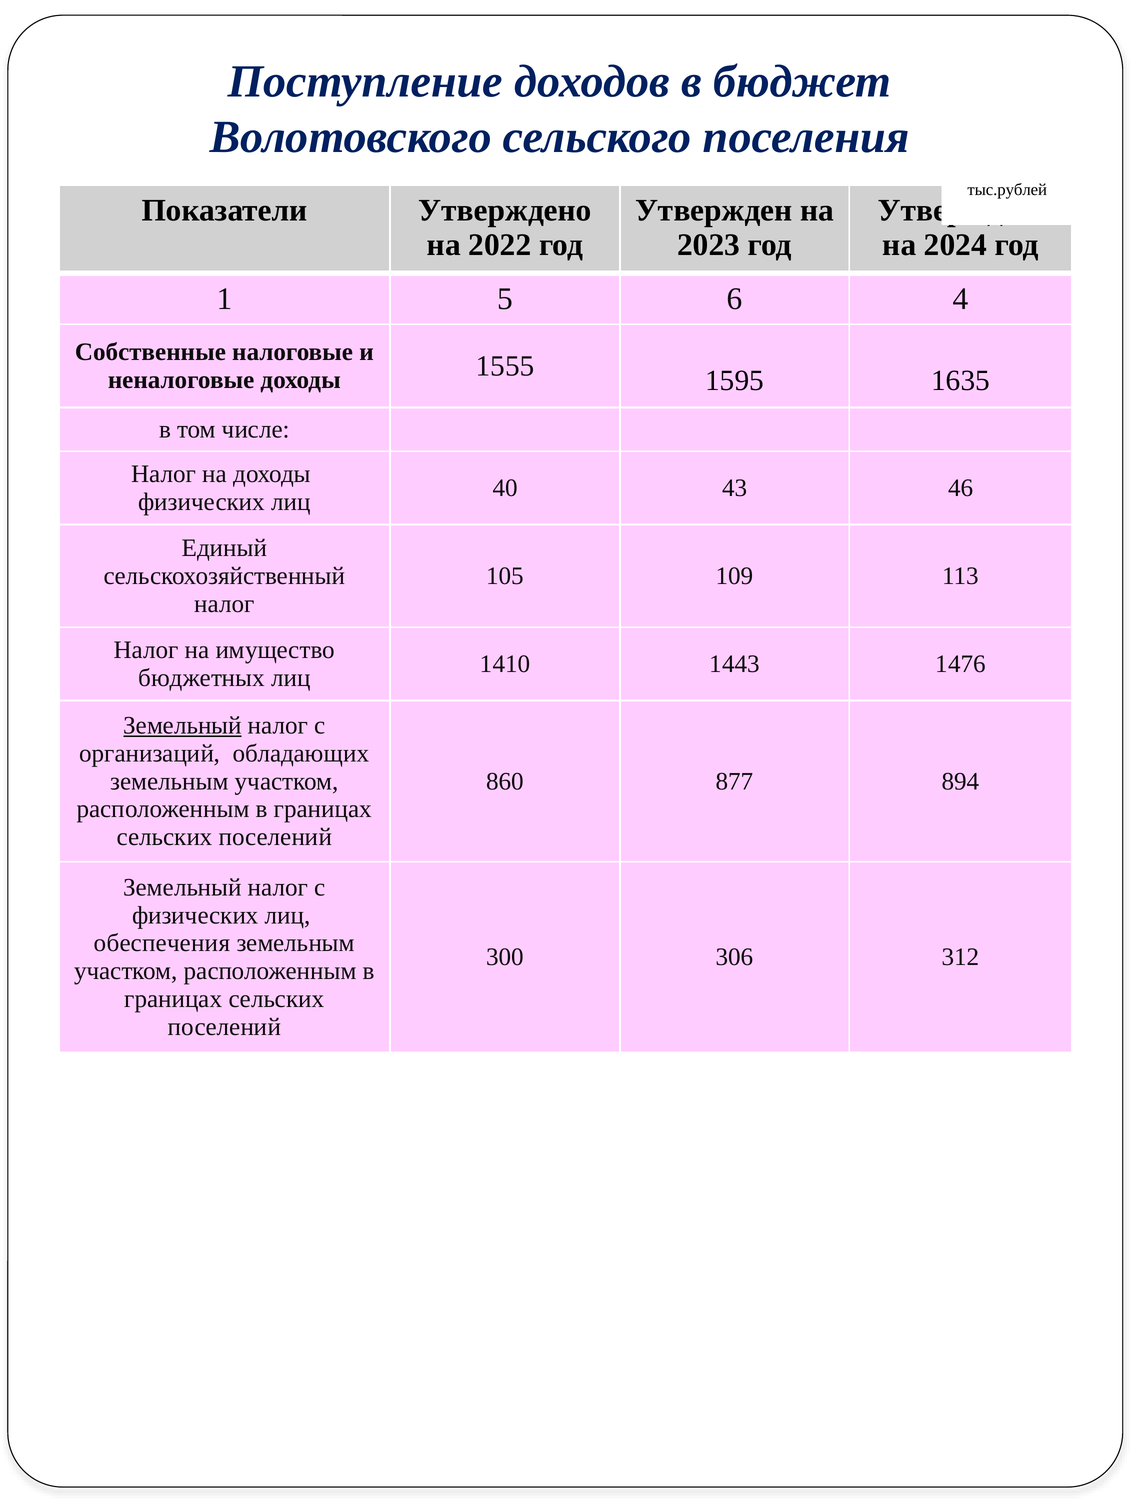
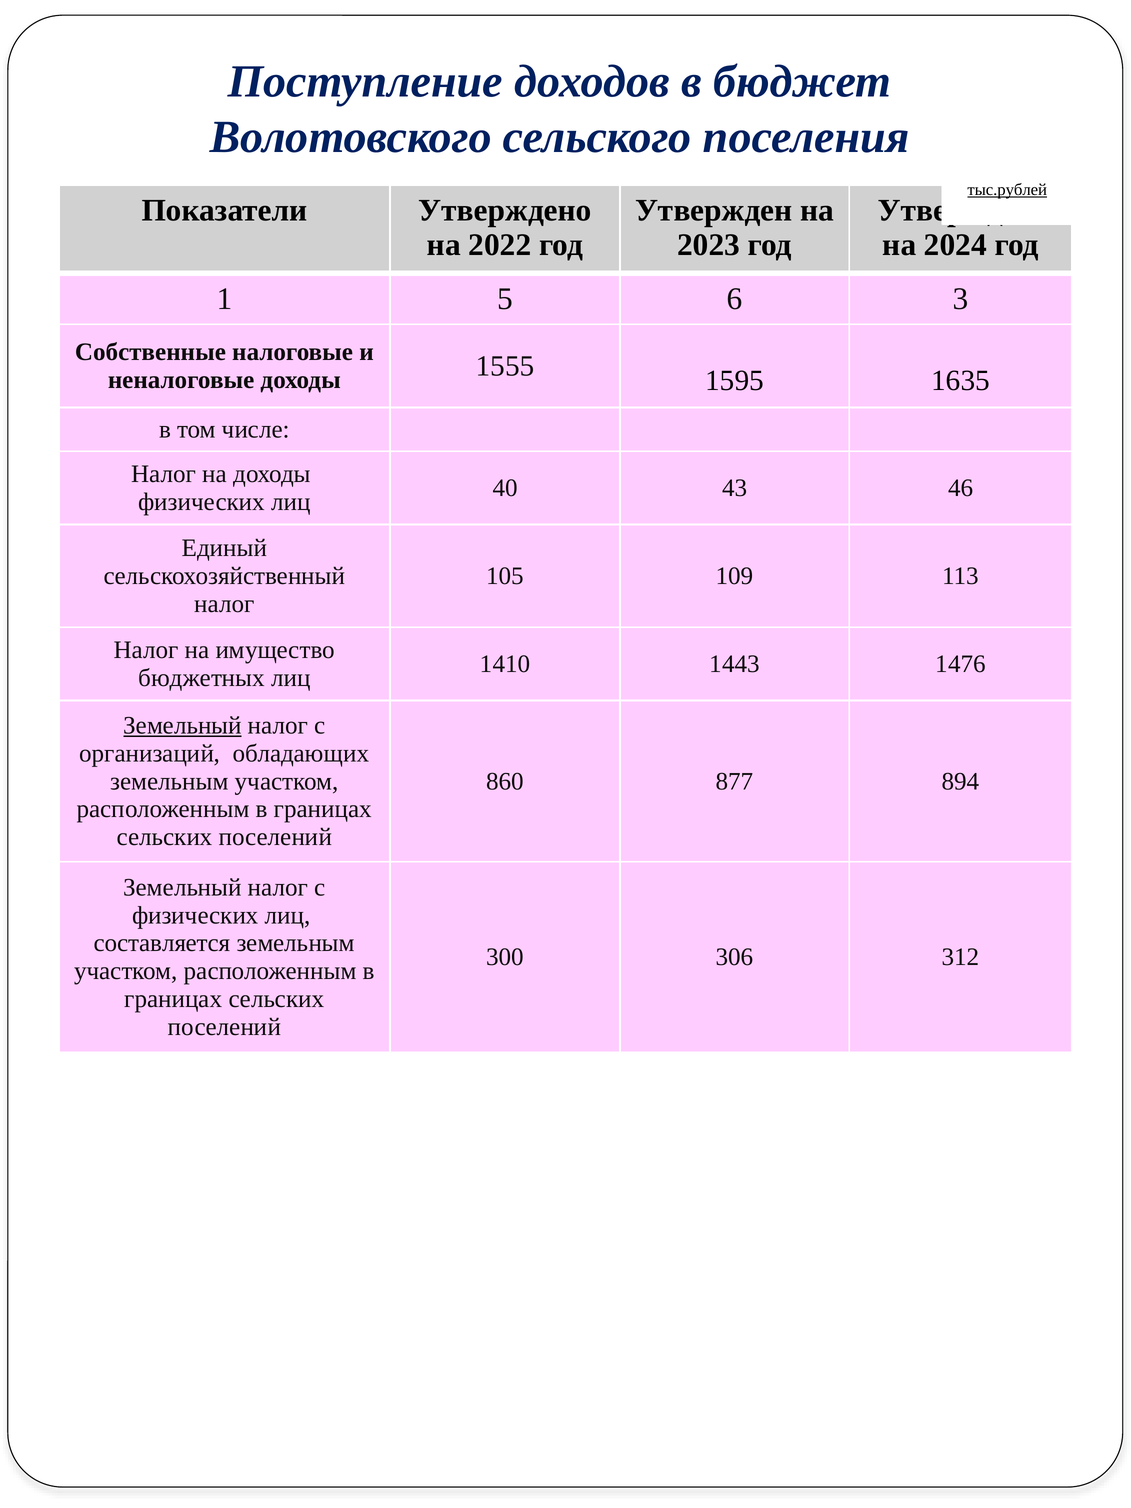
тыс.рублей underline: none -> present (1007, 190)
4: 4 -> 3 (961, 299)
обеспечения: обеспечения -> составляется (162, 943)
